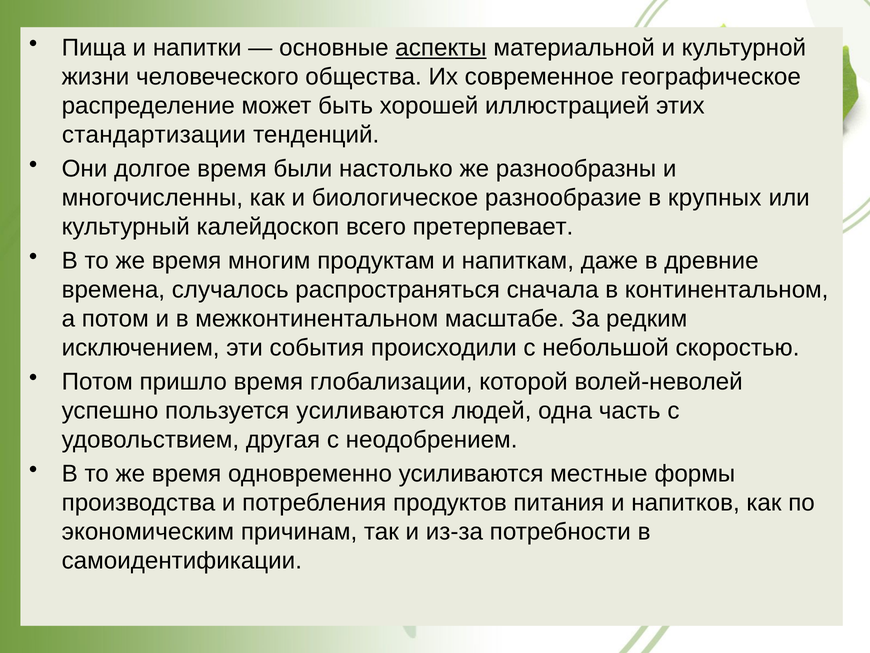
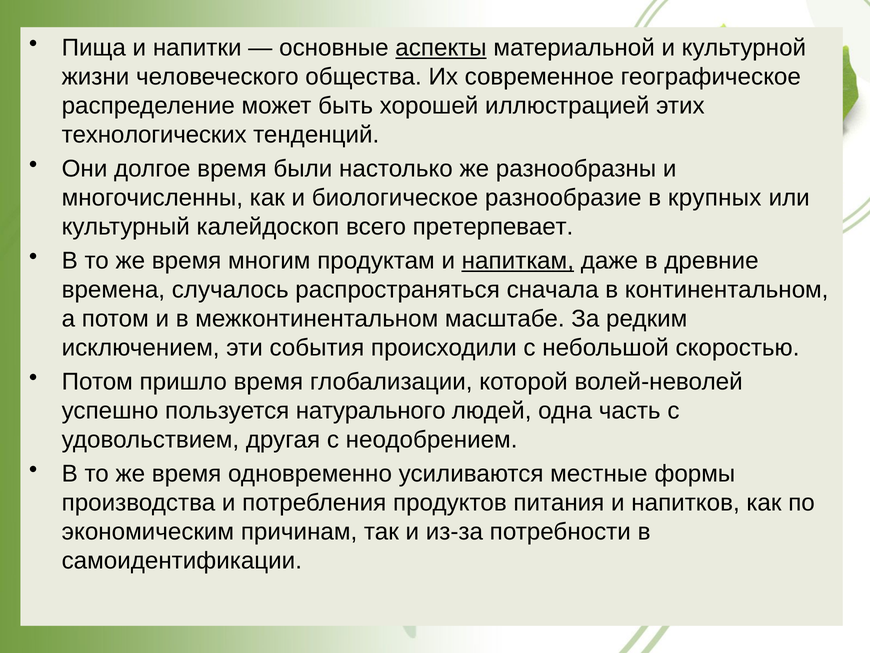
стандартизации: стандартизации -> технологических (154, 135)
напиткам underline: none -> present (518, 260)
пользуется усиливаются: усиливаются -> натурального (371, 410)
